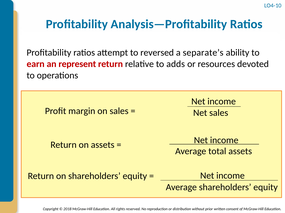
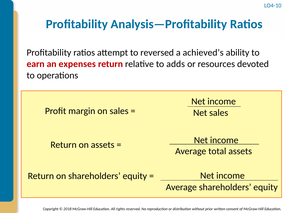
separate’s: separate’s -> achieved’s (203, 53)
represent: represent -> expenses (77, 64)
